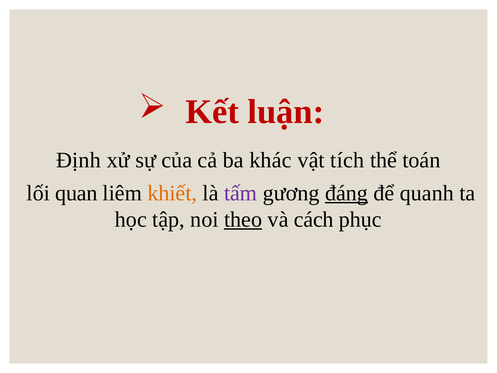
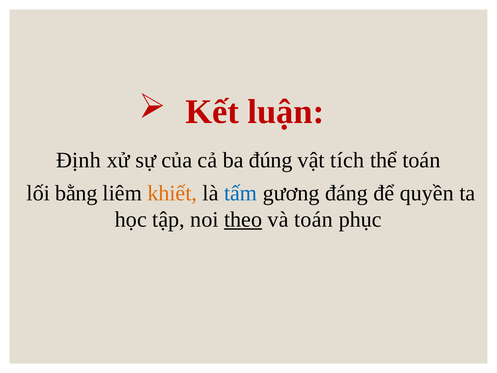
khác: khác -> đúng (271, 160)
quan: quan -> bằng (76, 193)
tấm colour: purple -> blue (241, 193)
đáng underline: present -> none (347, 193)
quanh: quanh -> quyền (427, 193)
và cách: cách -> toán (314, 219)
